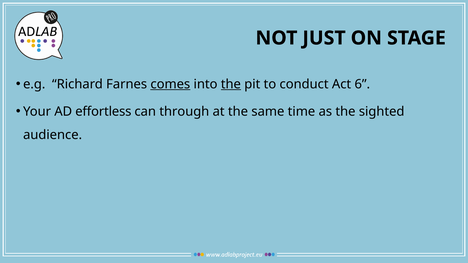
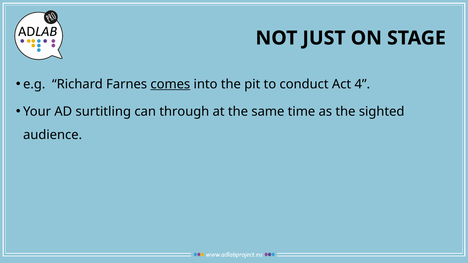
the underline: present -> none (231, 84)
6: 6 -> 4 (362, 84)
effortless: effortless -> surtitling (103, 112)
